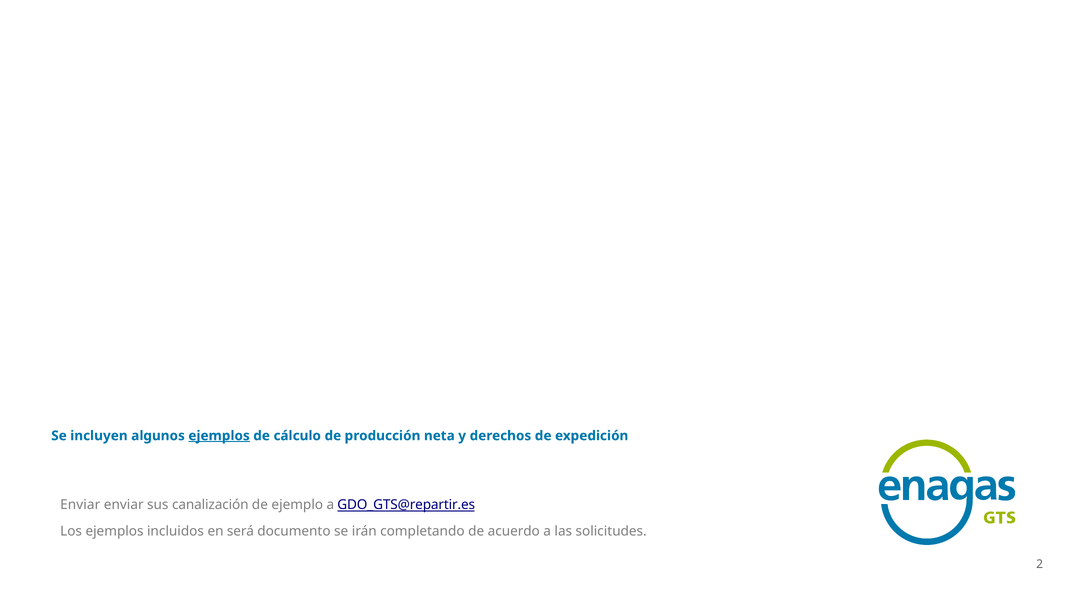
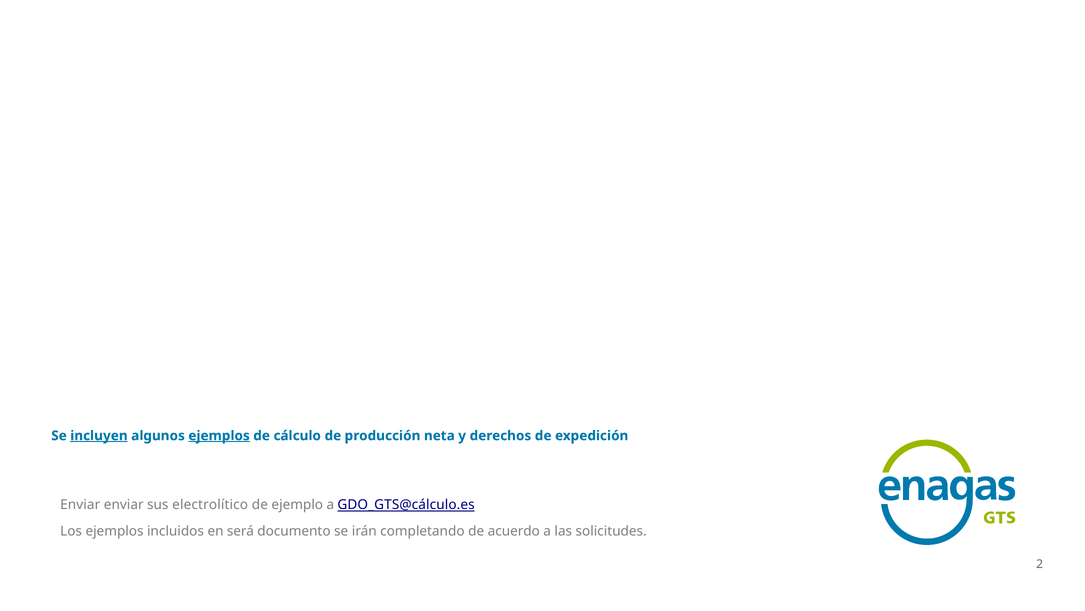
incluyen underline: none -> present (99, 435)
canalización: canalización -> electrolítico (210, 504)
GDO_GTS@repartir.es: GDO_GTS@repartir.es -> GDO_GTS@cálculo.es (406, 504)
